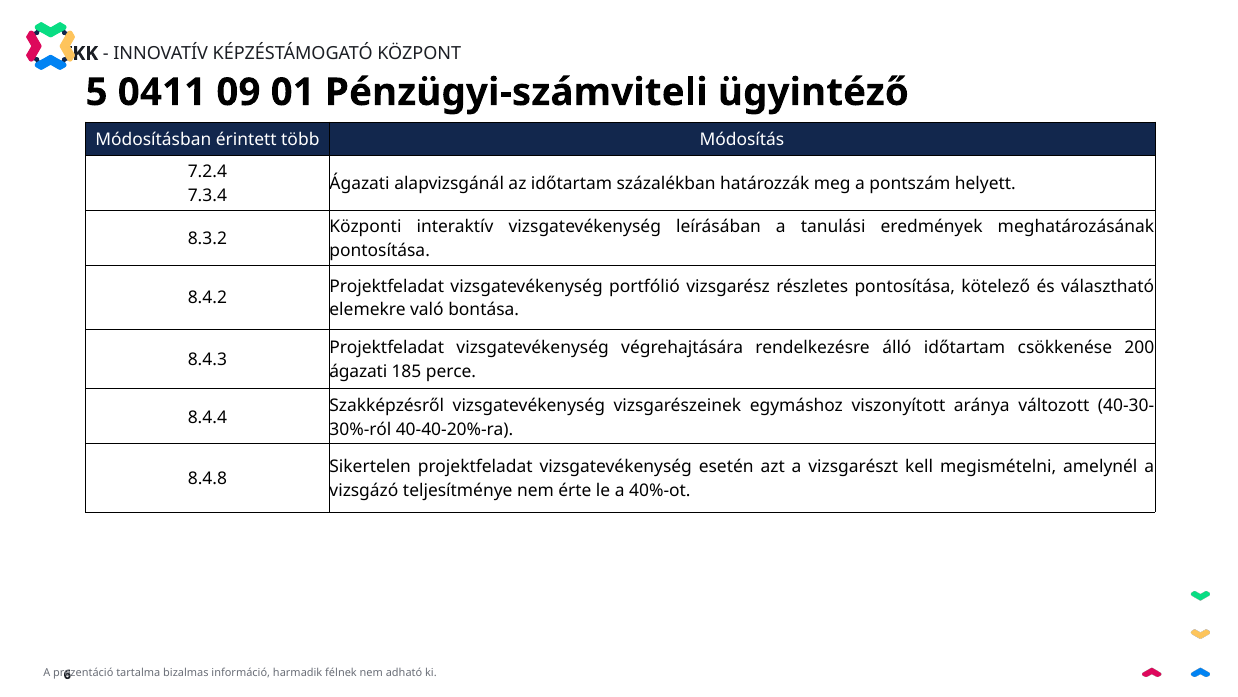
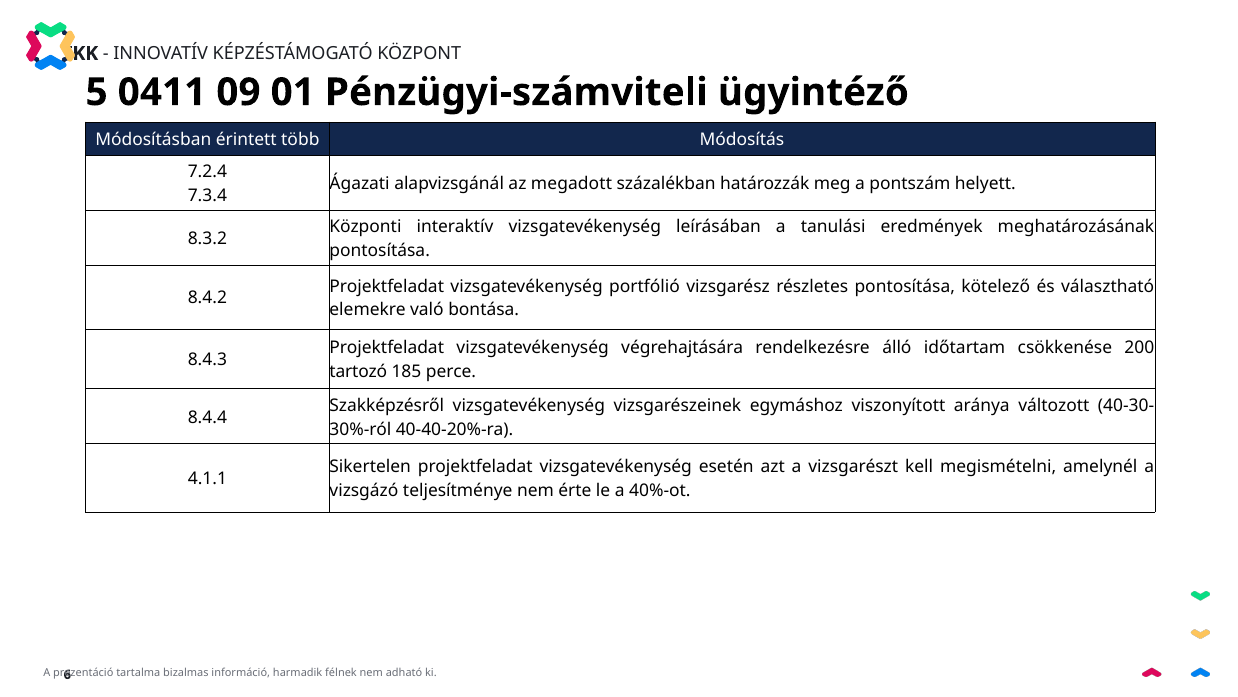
az időtartam: időtartam -> megadott (572, 184)
ágazati: ágazati -> tartozó (358, 372)
8.4.8: 8.4.8 -> 4.1.1 (207, 479)
